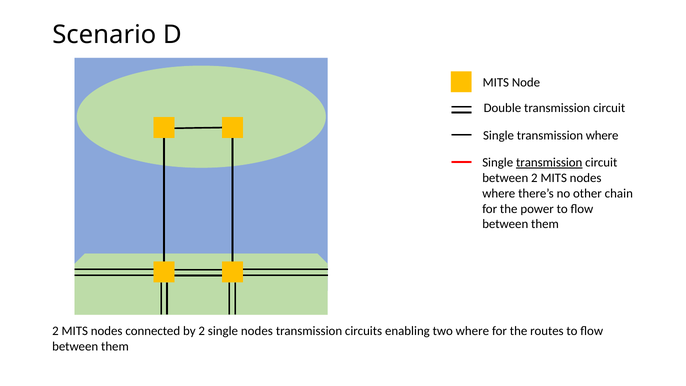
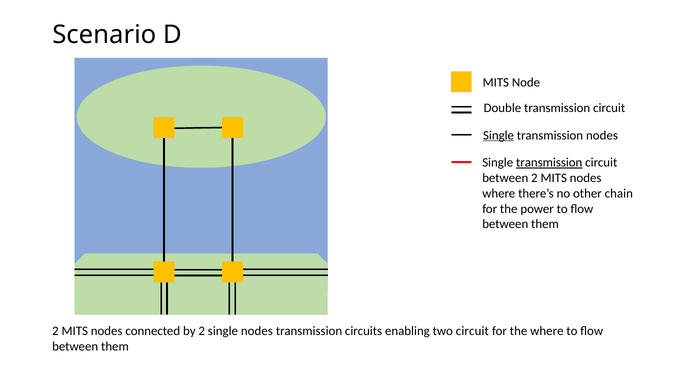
Single underline: none -> present (499, 135)
transmission where: where -> nodes (602, 135)
two where: where -> circuit (472, 331)
the routes: routes -> where (547, 331)
